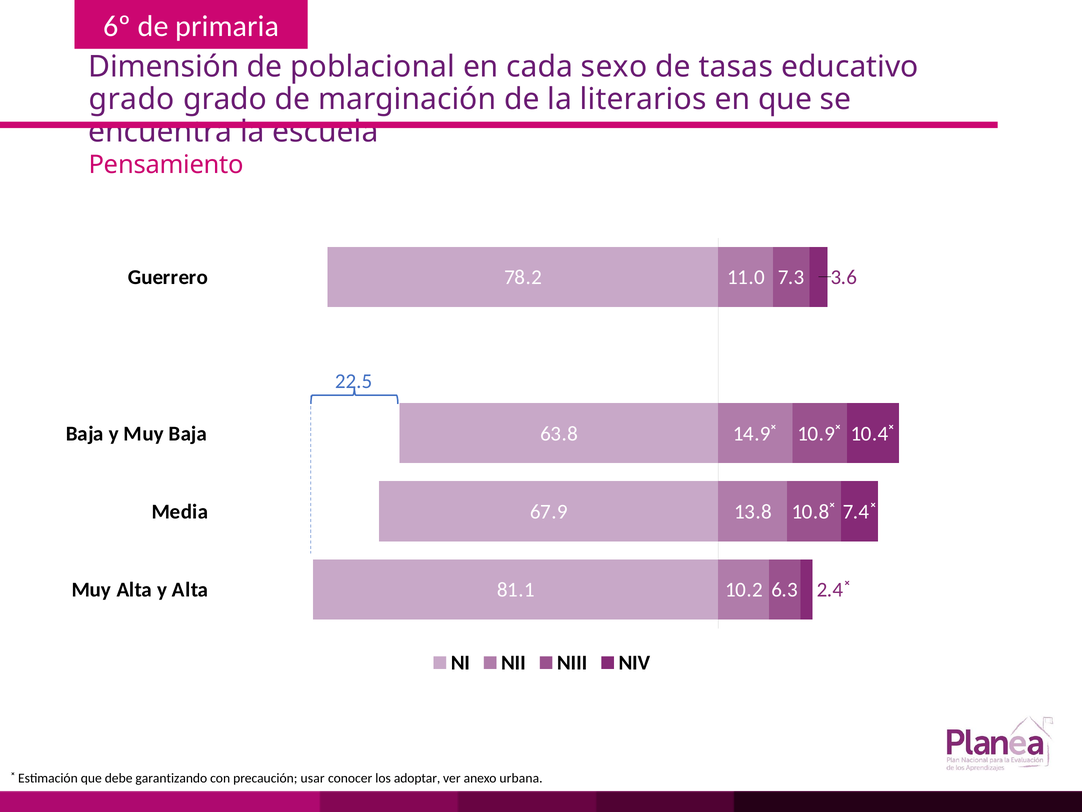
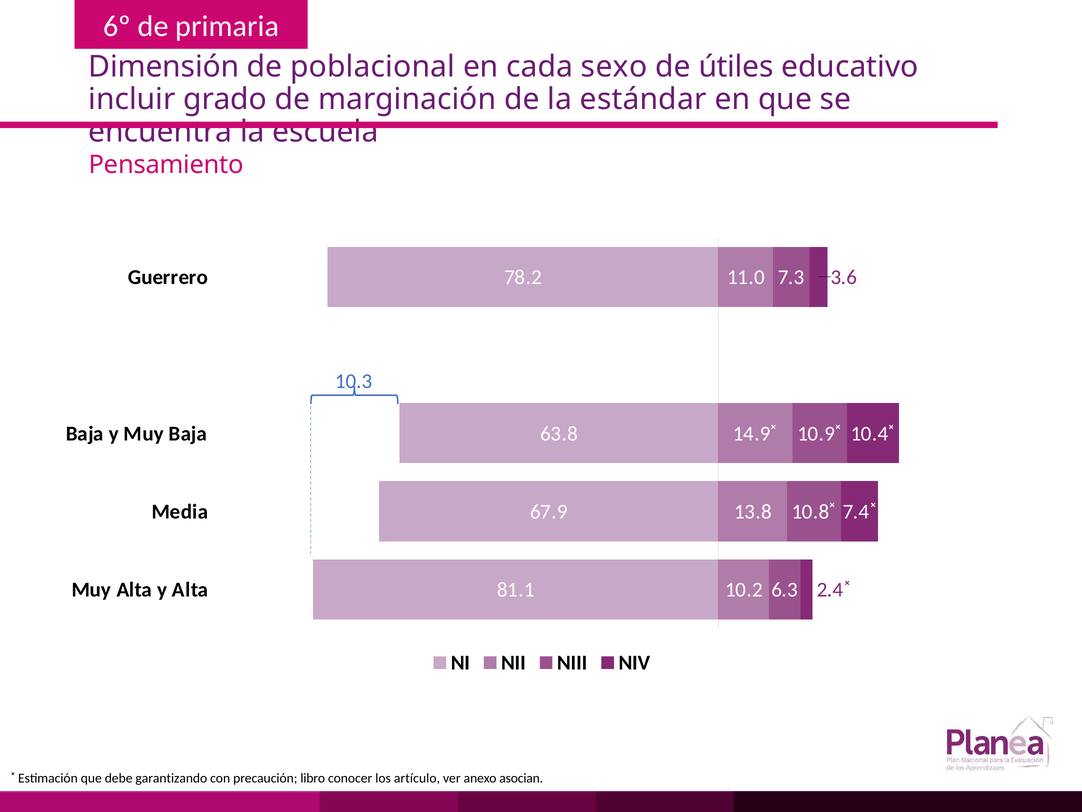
tasas: tasas -> útiles (736, 67)
grado: grado -> incluir (132, 99)
literarios: literarios -> estándar (643, 99)
22.5: 22.5 -> 10.3 (354, 381)
usar: usar -> libro (313, 778)
adoptar: adoptar -> artículo (417, 778)
urbana: urbana -> asocian (521, 778)
